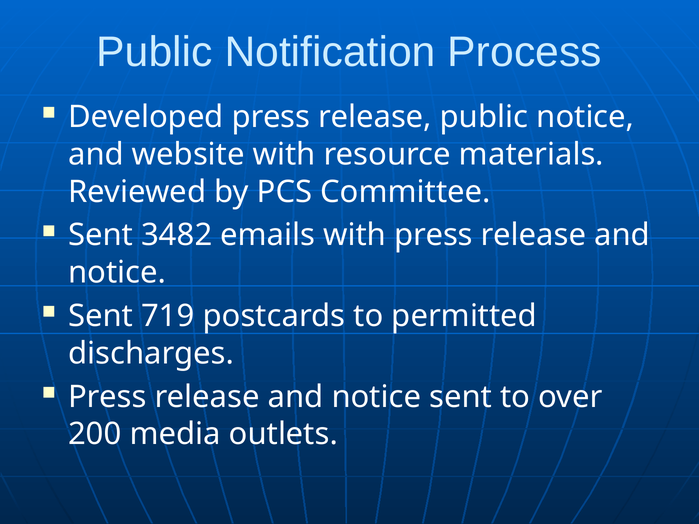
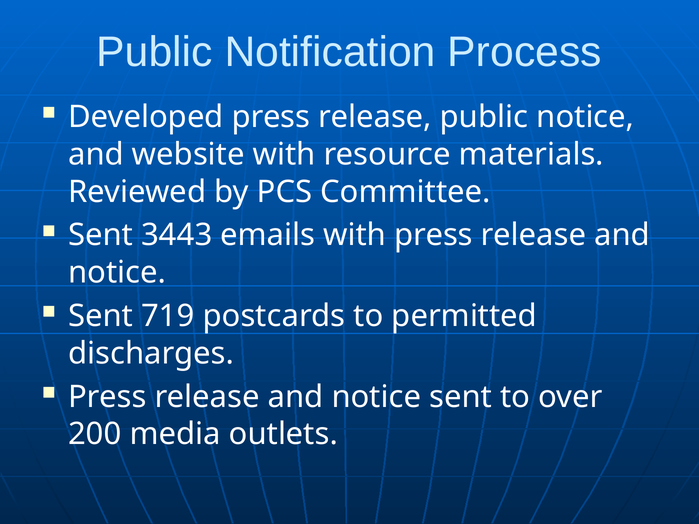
3482: 3482 -> 3443 (177, 235)
